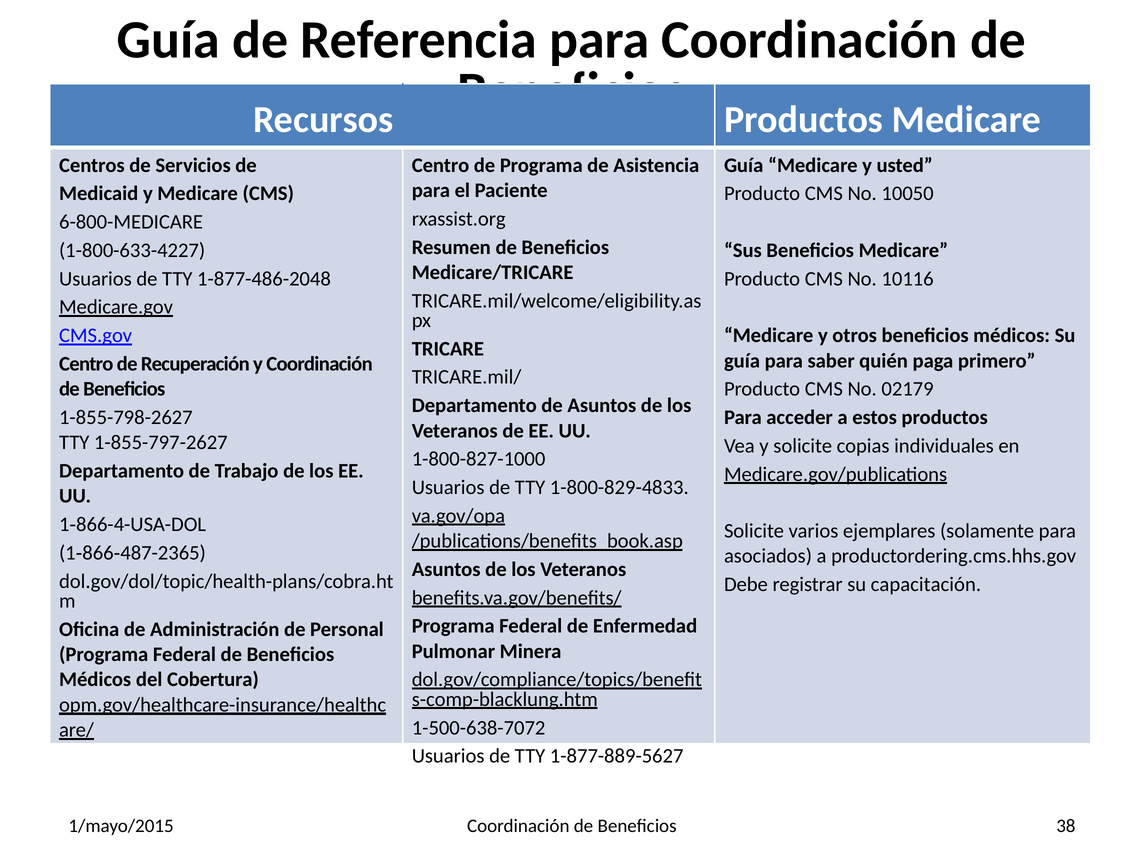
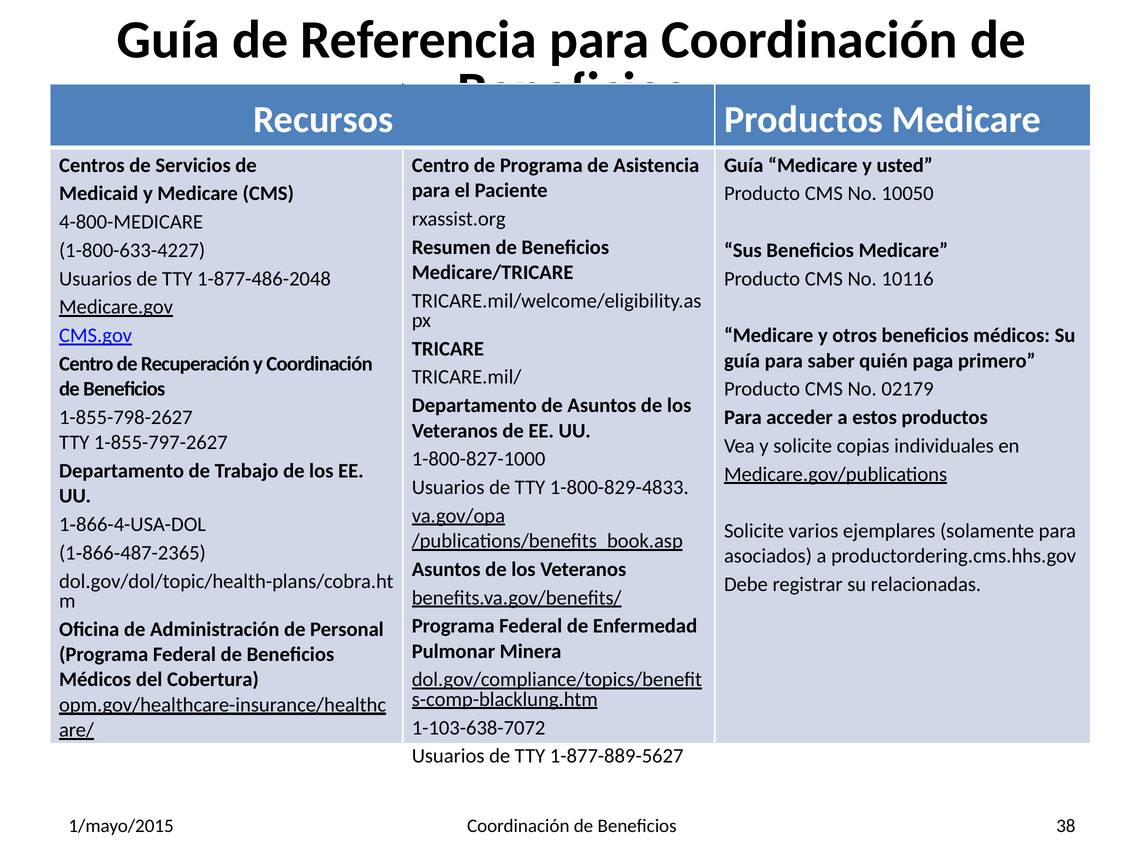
6-800-MEDICARE: 6-800-MEDICARE -> 4-800-MEDICARE (131, 222)
capacitación: capacitación -> relacionadas (926, 585)
1-500-638-7072: 1-500-638-7072 -> 1-103-638-7072 (479, 728)
